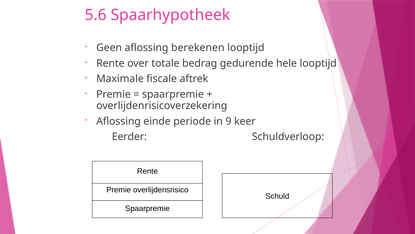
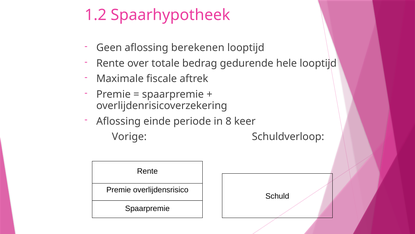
5.6: 5.6 -> 1.2 (96, 15)
9: 9 -> 8 (228, 121)
Eerder: Eerder -> Vorige (129, 136)
